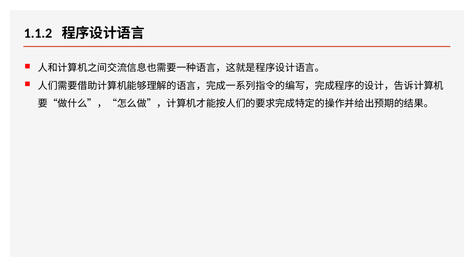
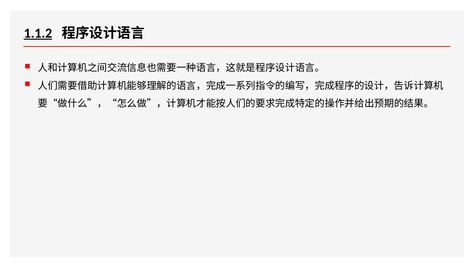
1.1.2 underline: none -> present (38, 33)
